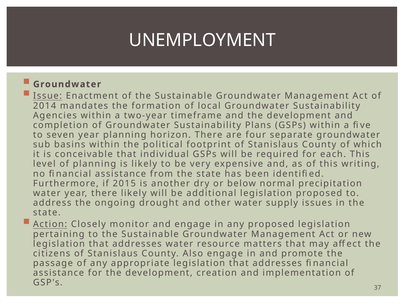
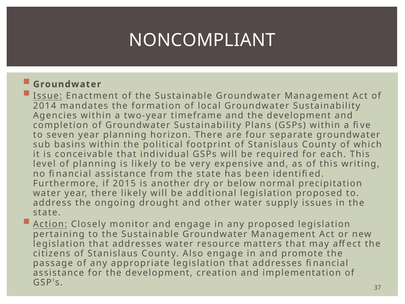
UNEMPLOYMENT: UNEMPLOYMENT -> NONCOMPLIANT (202, 40)
